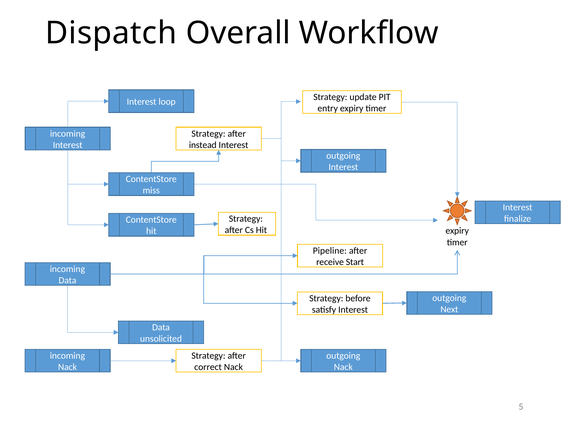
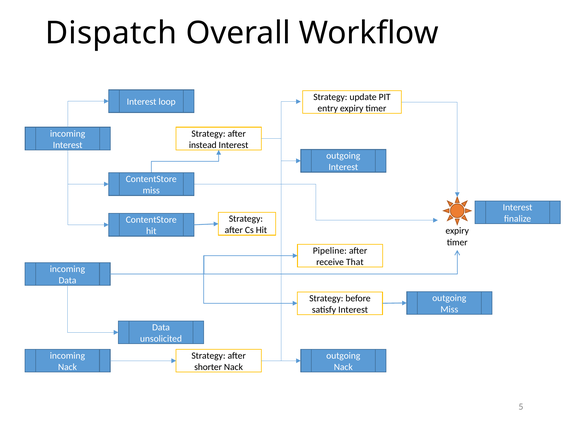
Start: Start -> That (355, 262)
Next: Next -> Miss (449, 309)
correct: correct -> shorter (208, 367)
